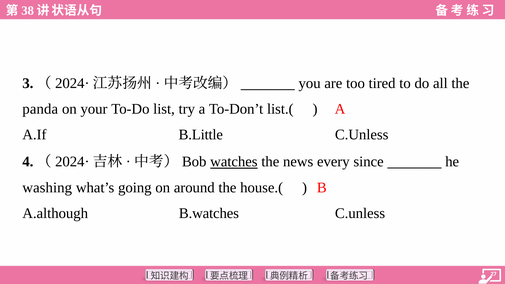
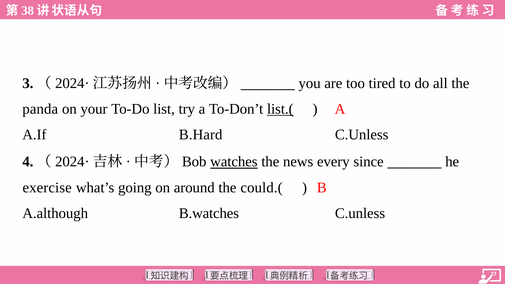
list.( underline: none -> present (280, 109)
B.Little: B.Little -> B.Hard (201, 135)
washing: washing -> exercise (47, 188)
house.(: house.( -> could.( (262, 188)
